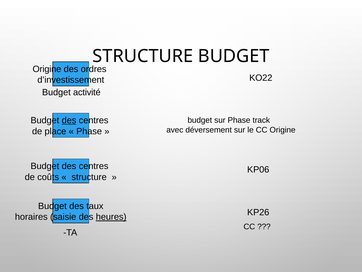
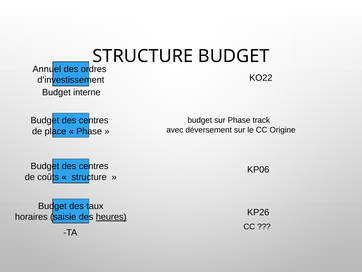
Origine: Origine -> Annuel (47, 69)
activité: activité -> interne (87, 92)
des underline: present -> none (69, 120)
